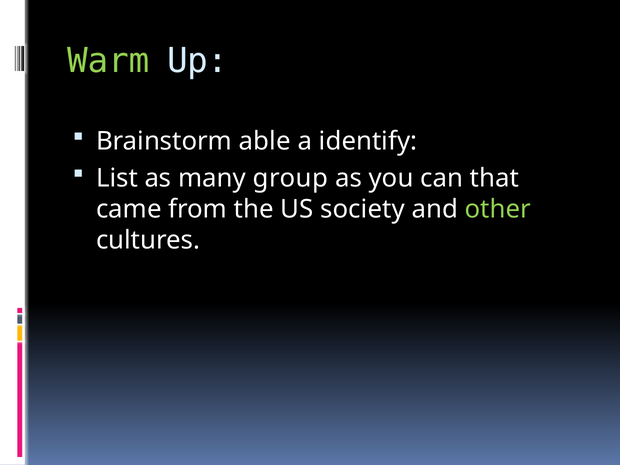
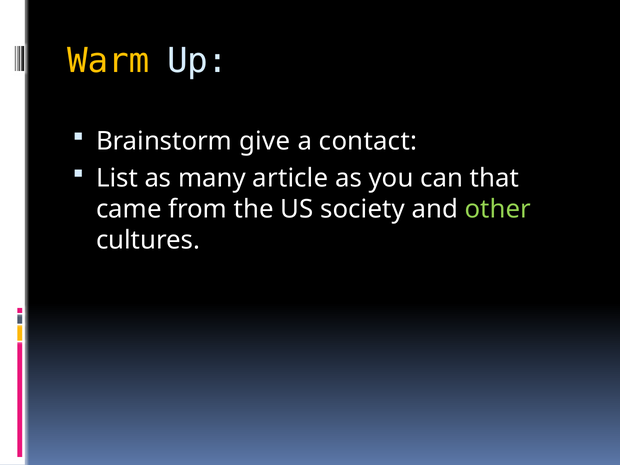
Warm colour: light green -> yellow (108, 61)
able: able -> give (265, 141)
identify: identify -> contact (368, 141)
group: group -> article (290, 178)
